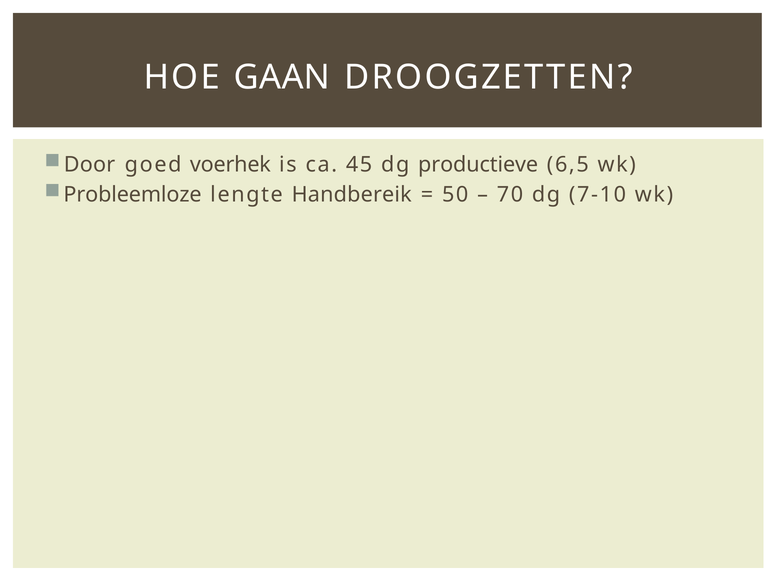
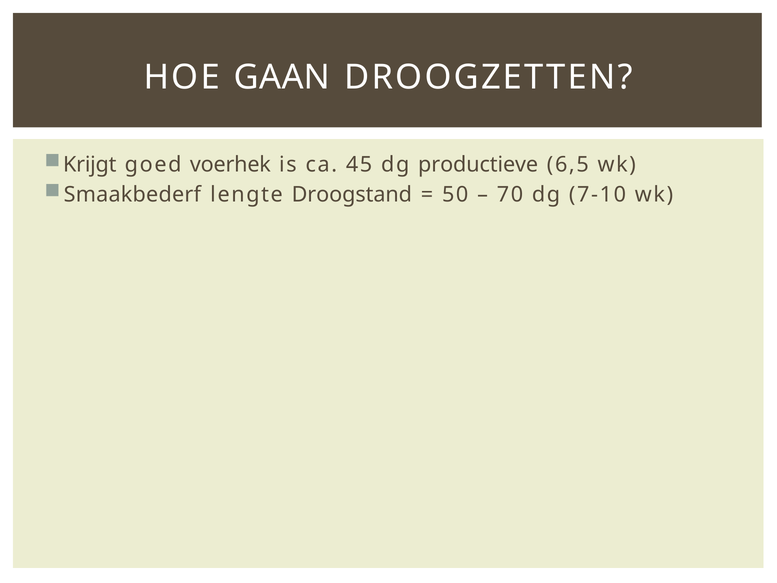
Door: Door -> Krijgt (90, 164)
Probleemloze: Probleemloze -> Smaakbederf (132, 195)
Handbereik: Handbereik -> Droogstand (352, 195)
